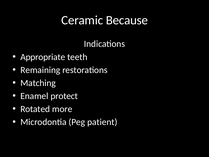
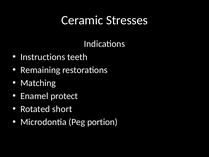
Because: Because -> Stresses (127, 20)
Appropriate: Appropriate -> Instructions (43, 57)
more: more -> short (62, 109)
patient: patient -> portion (102, 122)
